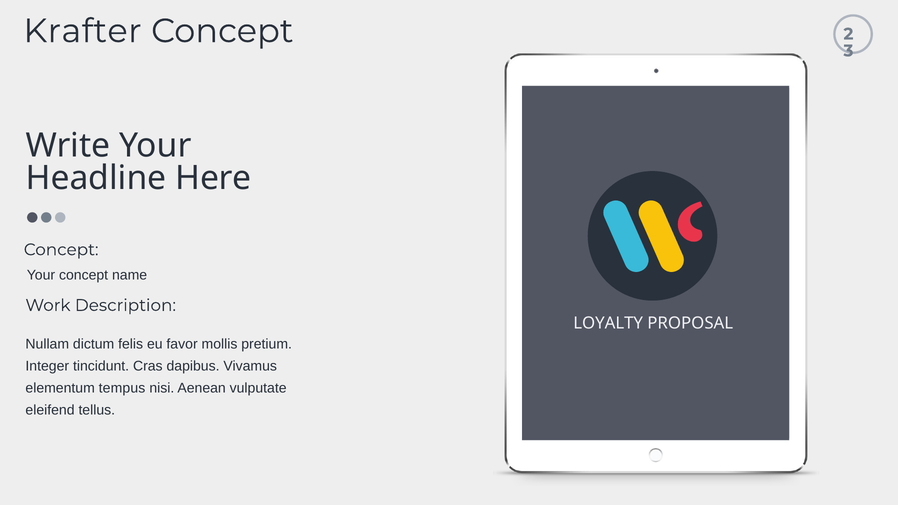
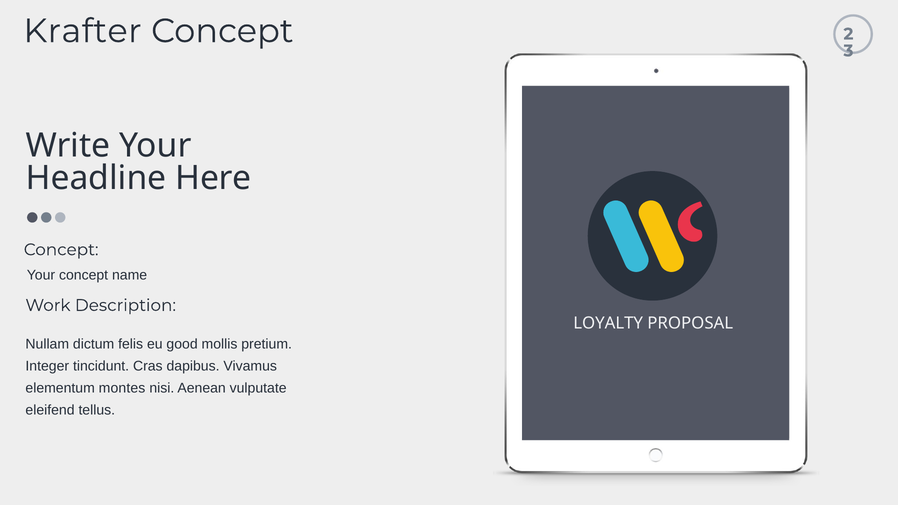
favor: favor -> good (182, 344)
tempus: tempus -> montes (122, 388)
